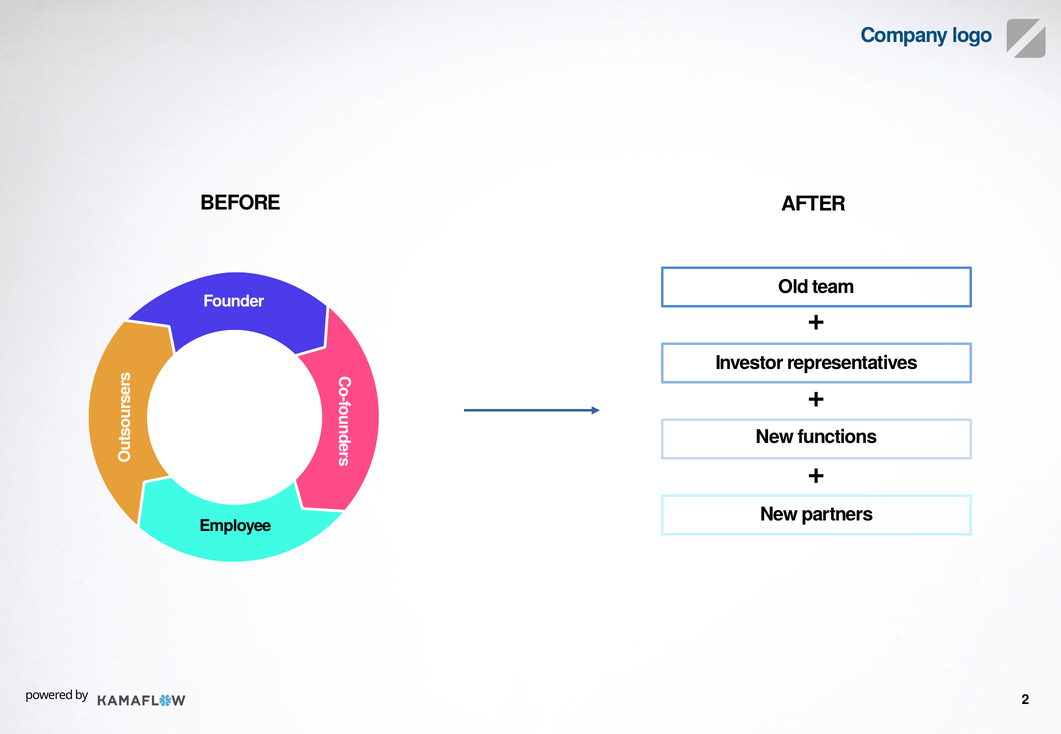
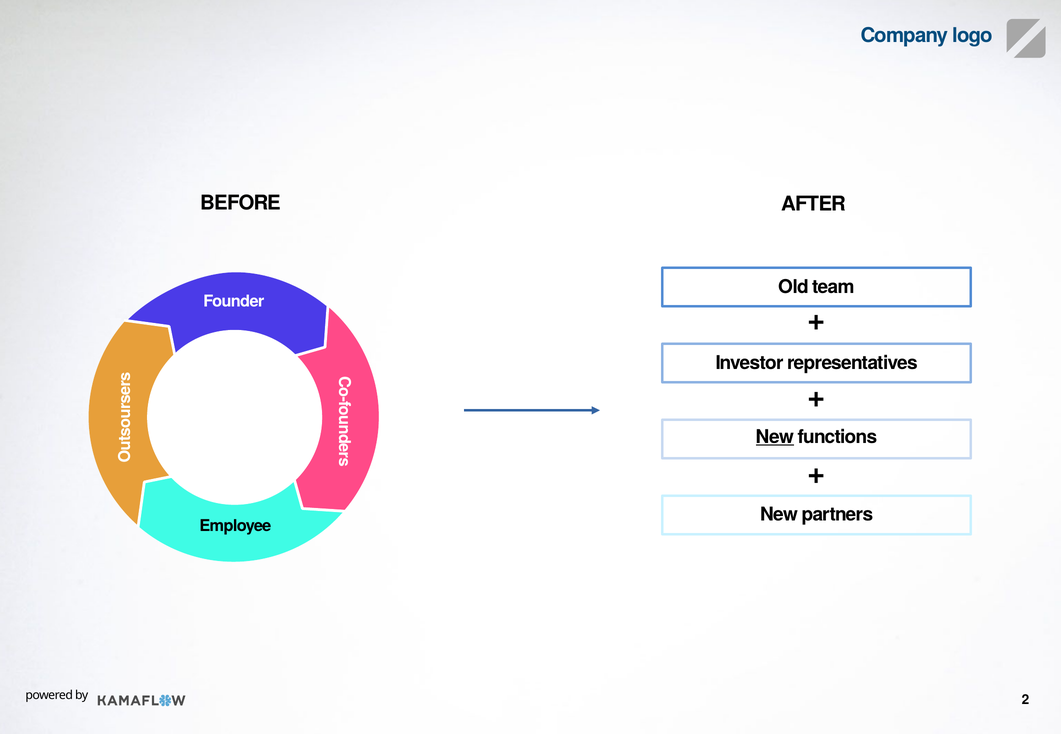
New underline: none -> present (775, 437)
